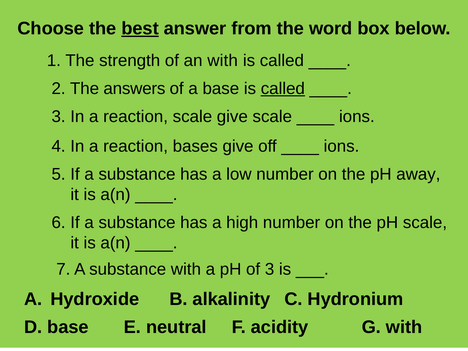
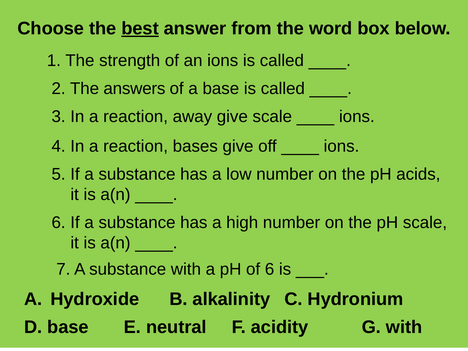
an with: with -> ions (223, 60)
called underline: present -> none (283, 89)
reaction scale: scale -> away (192, 117)
away: away -> acids (418, 174)
of 3: 3 -> 6 (270, 269)
